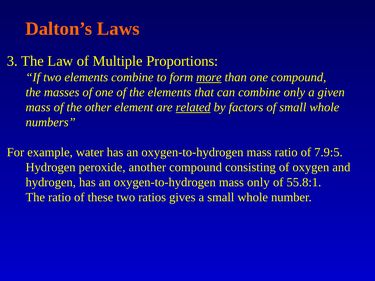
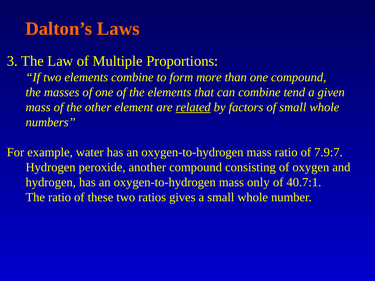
more underline: present -> none (209, 77)
combine only: only -> tend (294, 92)
7.9:5: 7.9:5 -> 7.9:7 (328, 152)
55.8:1: 55.8:1 -> 40.7:1 (304, 182)
